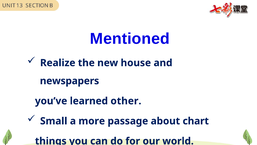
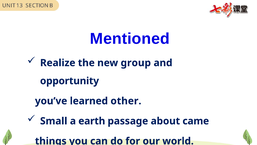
house: house -> group (136, 63)
newspapers: newspapers -> opportunity (70, 81)
more: more -> earth (92, 121)
chart: chart -> came (196, 121)
